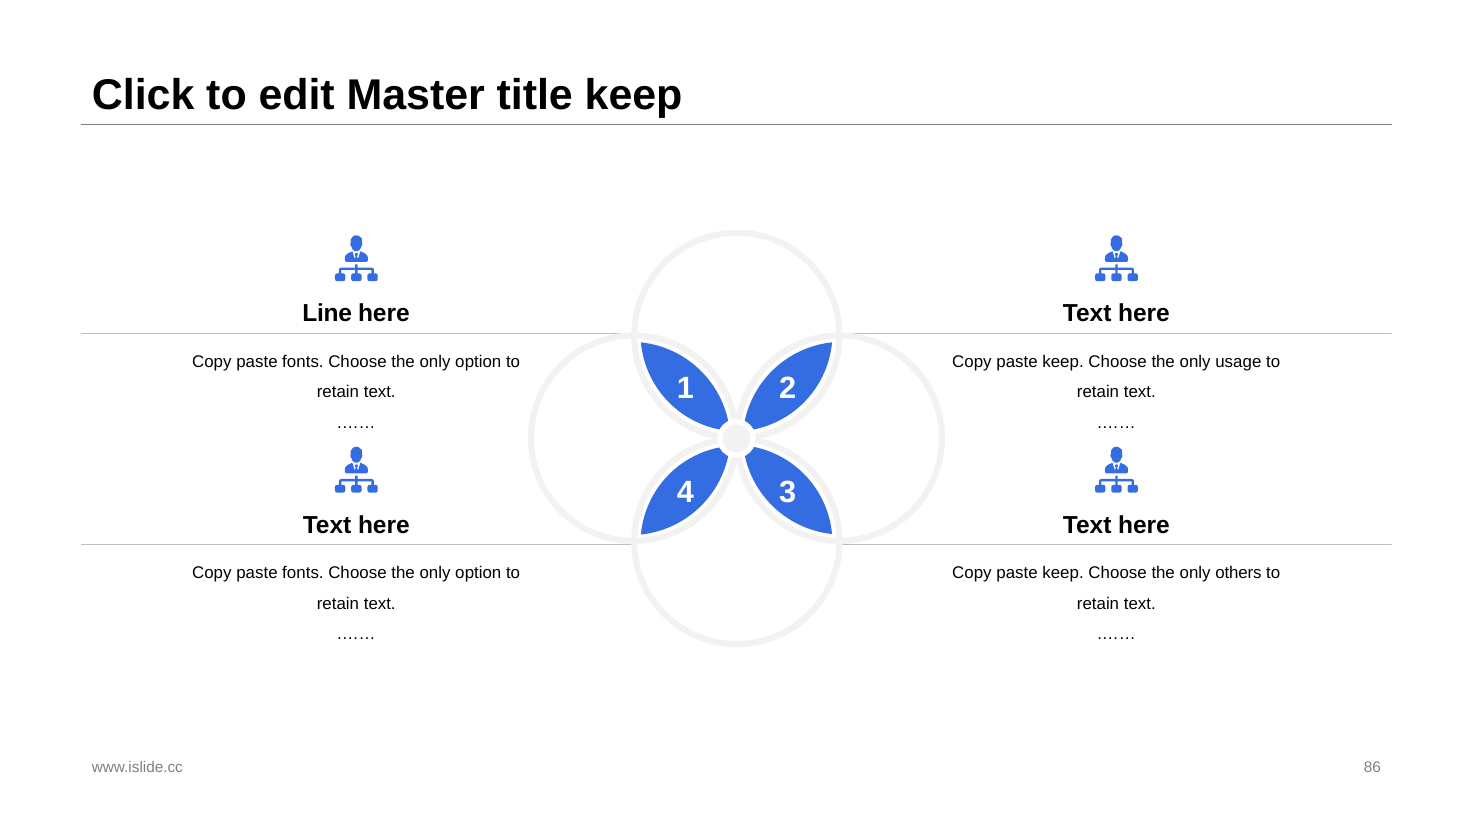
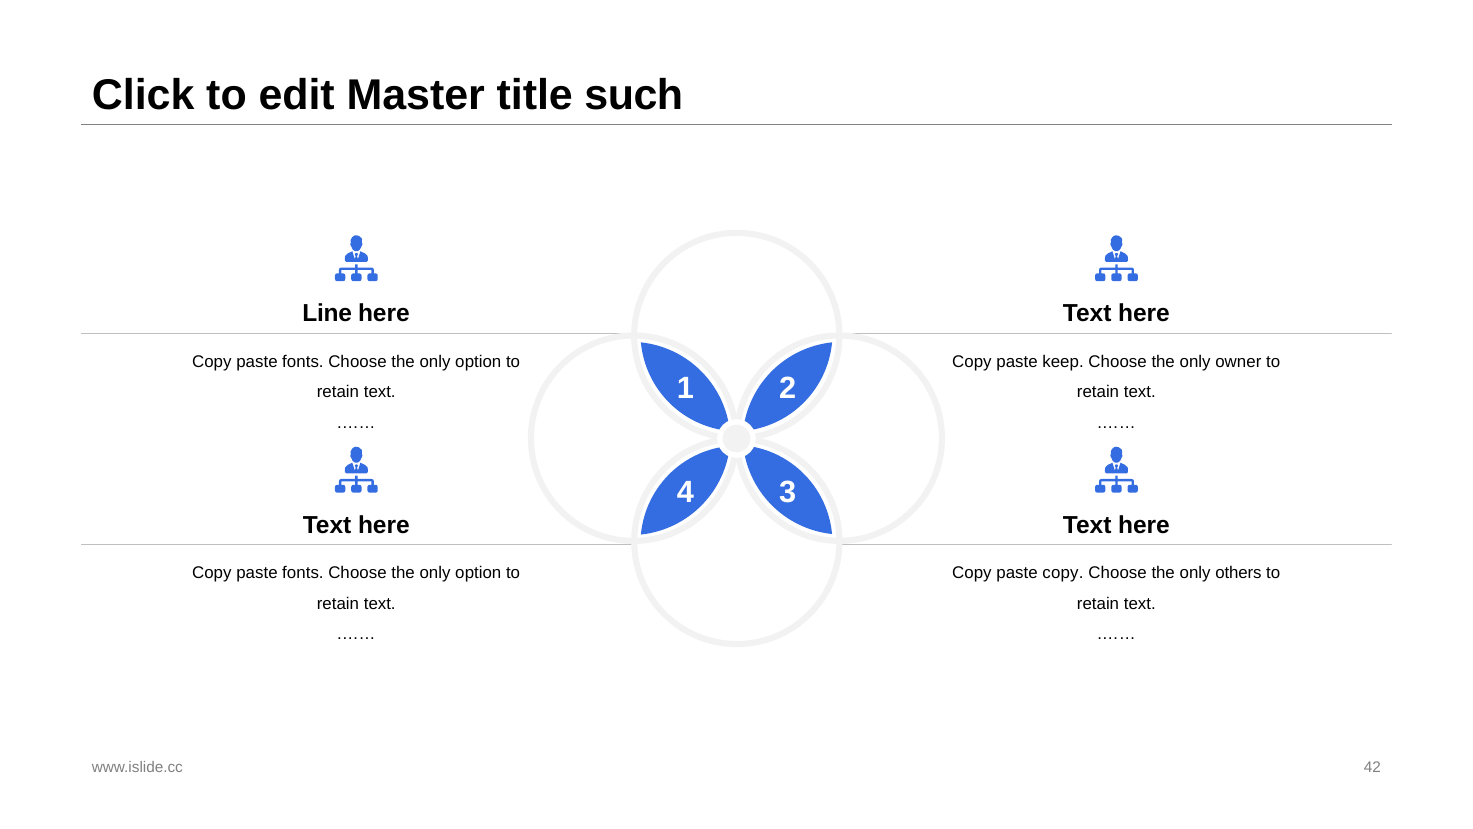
title keep: keep -> such (634, 95)
usage: usage -> owner (1238, 362)
keep: keep -> copy (1063, 573)
86: 86 -> 42 (1372, 767)
